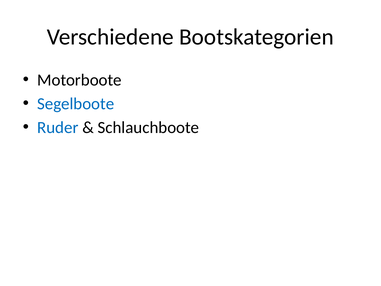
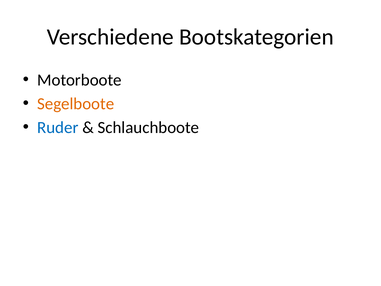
Segelboote colour: blue -> orange (76, 104)
